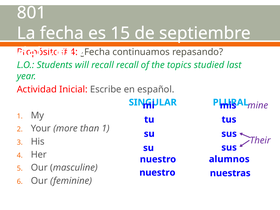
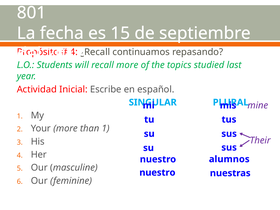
¿Fecha: ¿Fecha -> ¿Recall (95, 52)
recall recall: recall -> more (127, 65)
